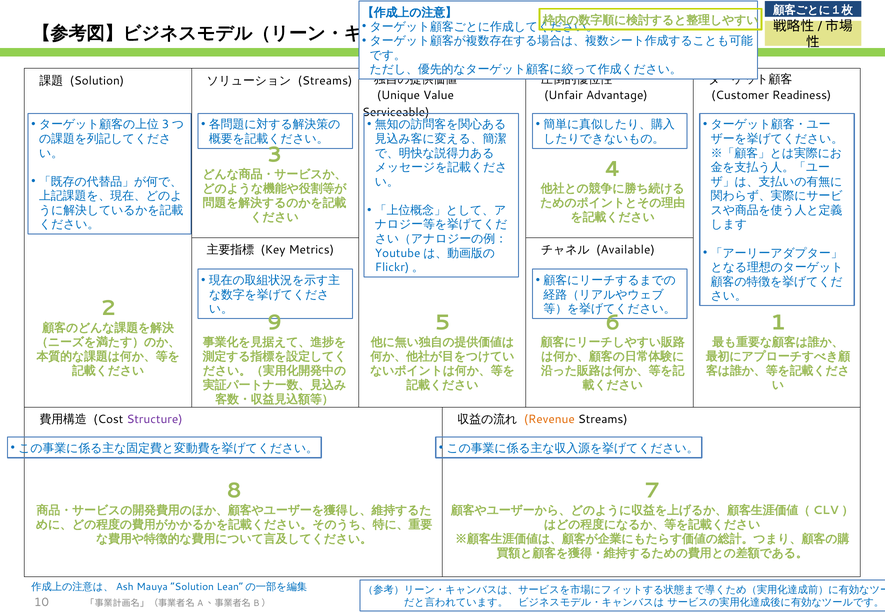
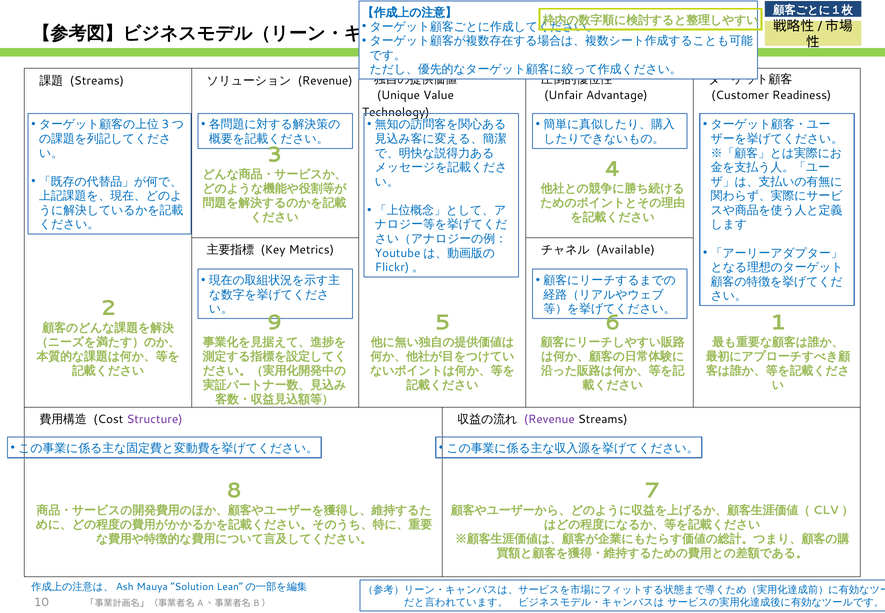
Solution: Solution -> Streams (97, 81)
Streams: Streams -> Revenue (325, 81)
Serviceable: Serviceable -> Technology (396, 112)
Revenue colour: orange -> purple (549, 419)
